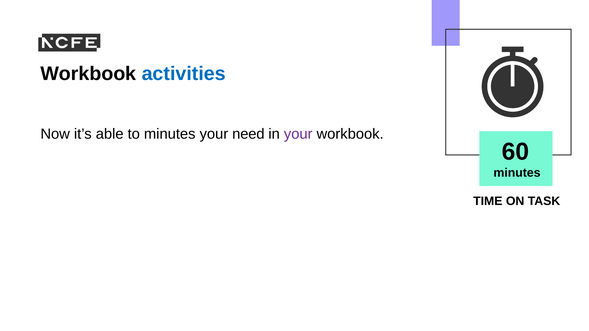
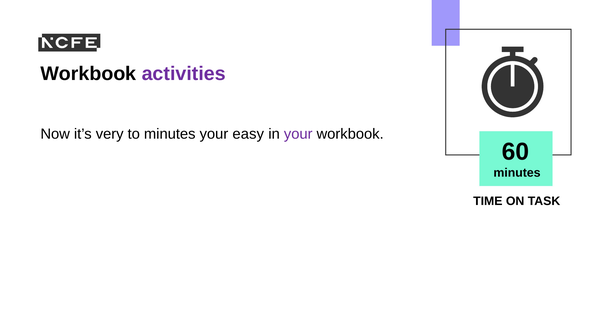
activities colour: blue -> purple (184, 74)
able: able -> very (110, 134)
need: need -> easy (248, 134)
